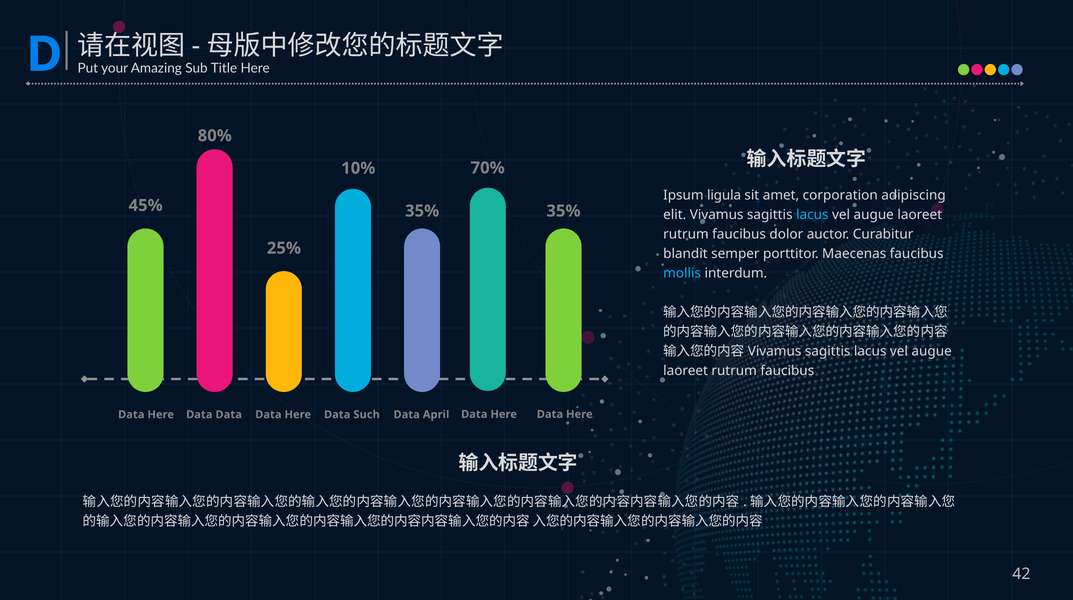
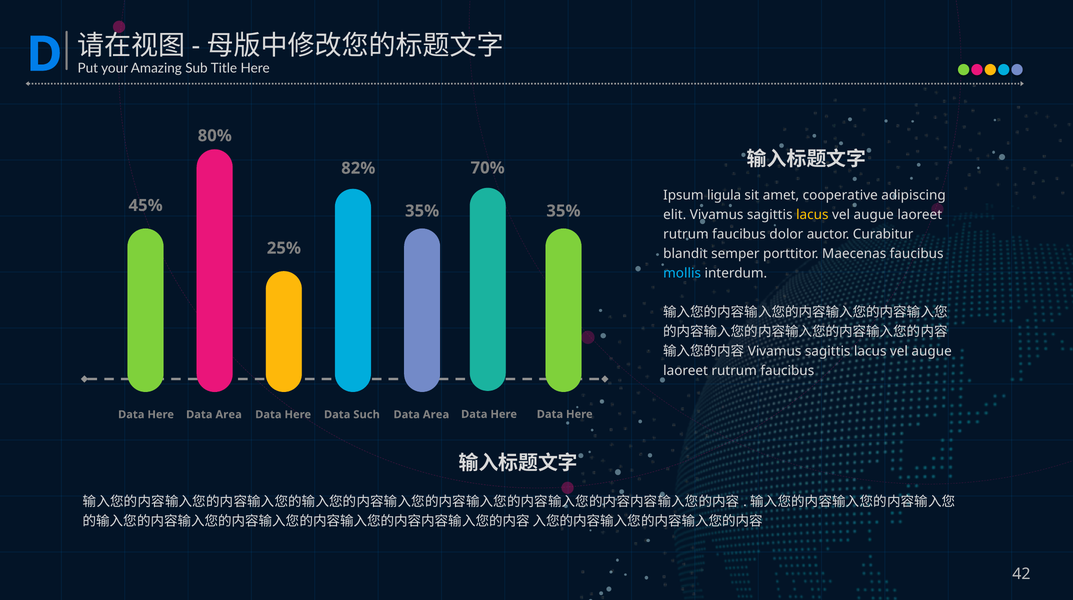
10%: 10% -> 82% (358, 168)
corporation: corporation -> cooperative (840, 195)
lacus colour: light blue -> yellow (812, 214)
Data: Data -> Area (229, 414)
April: April -> Area (436, 414)
